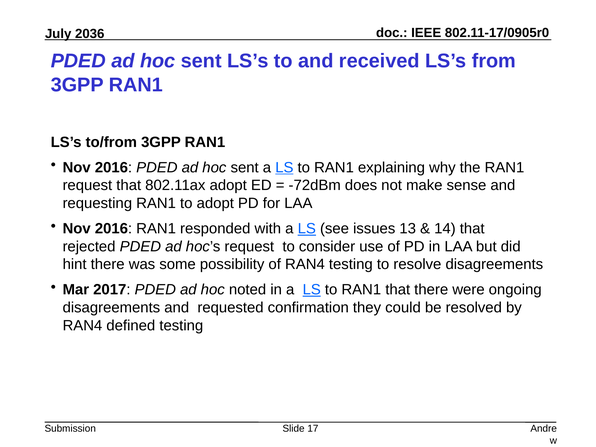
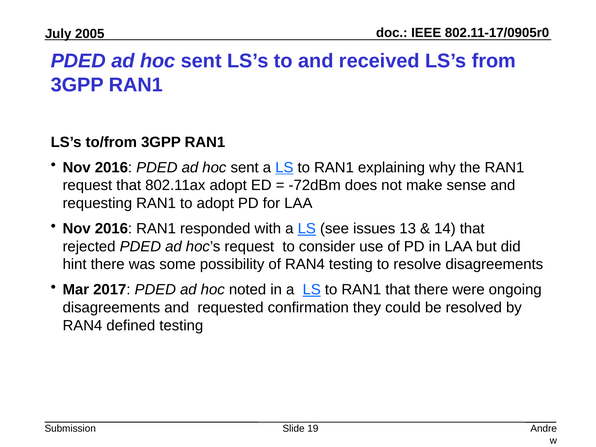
2036: 2036 -> 2005 (90, 34)
17: 17 -> 19 (313, 429)
